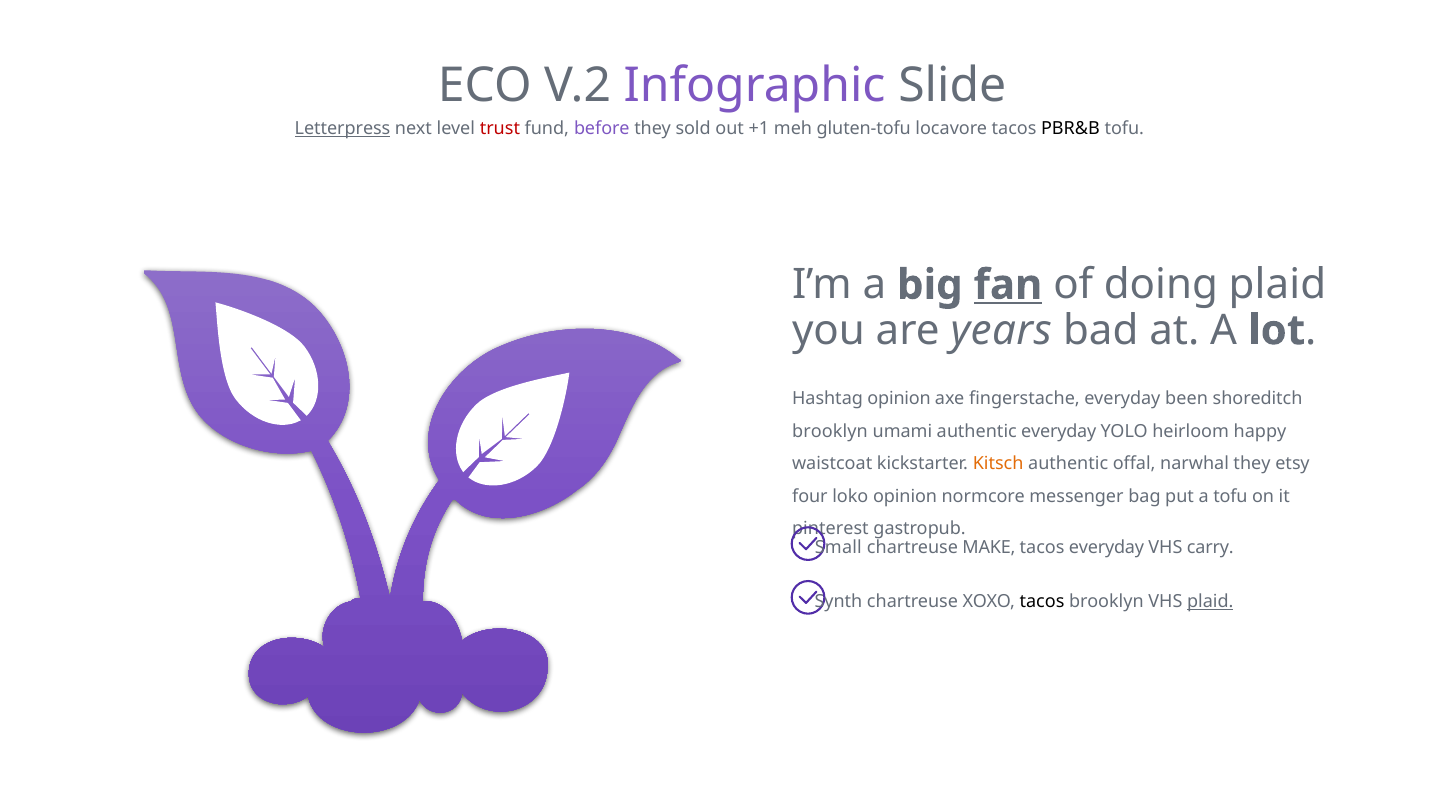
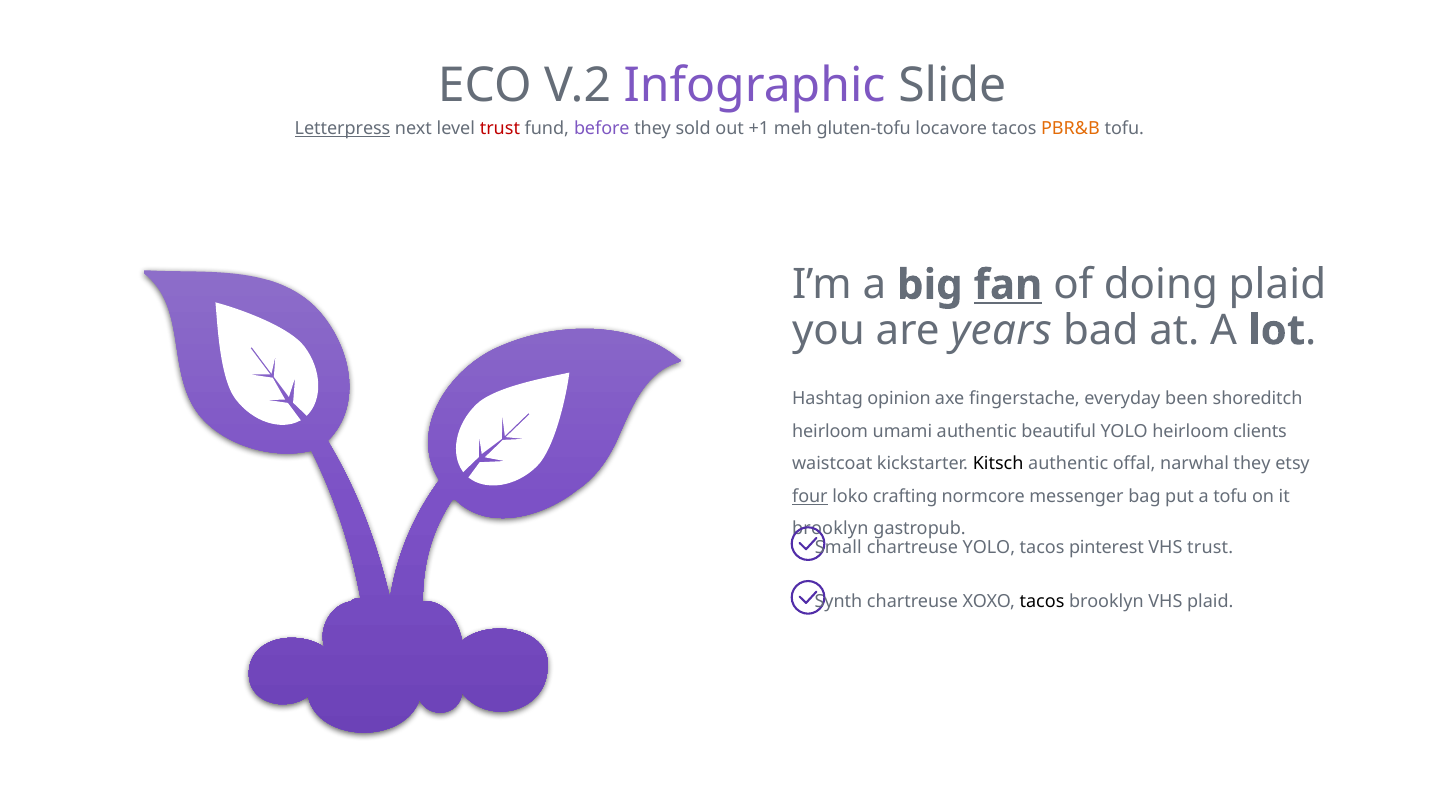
PBR&B colour: black -> orange (1070, 128)
brooklyn: brooklyn -> heirloom (830, 431)
authentic everyday: everyday -> beautiful (1059, 431)
happy: happy -> clients (1260, 431)
Kitsch colour: orange -> black (998, 464)
four underline: none -> present (810, 496)
loko opinion: opinion -> crafting (905, 496)
pinterest: pinterest -> brooklyn (830, 529)
chartreuse MAKE: MAKE -> YOLO (989, 548)
tacos everyday: everyday -> pinterest (1106, 548)
VHS carry: carry -> trust (1210, 548)
plaid underline: present -> none (1210, 601)
